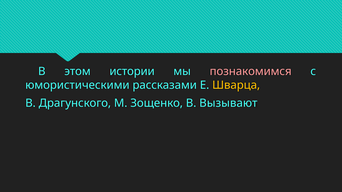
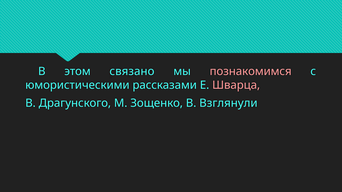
истории: истории -> связано (132, 72)
Шварца colour: yellow -> pink (236, 85)
Вызывают: Вызывают -> Взглянули (228, 103)
